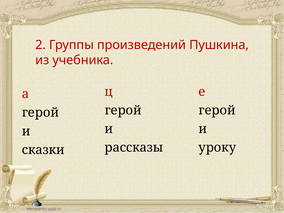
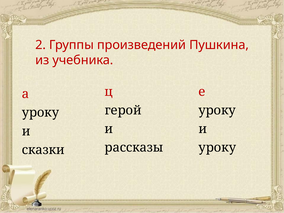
герой: герой -> уроку (217, 110)
герой: герой -> уроку (40, 113)
